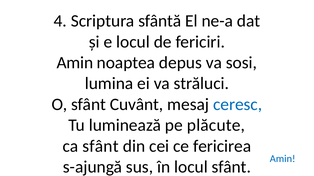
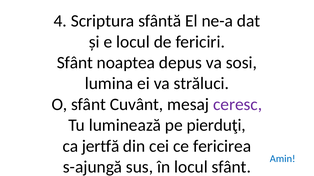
Amin: Amin -> Sfânt (75, 63)
ceresc colour: blue -> purple (238, 105)
plăcute: plăcute -> pierduţi (216, 126)
ca sfânt: sfânt -> jertfă (101, 147)
